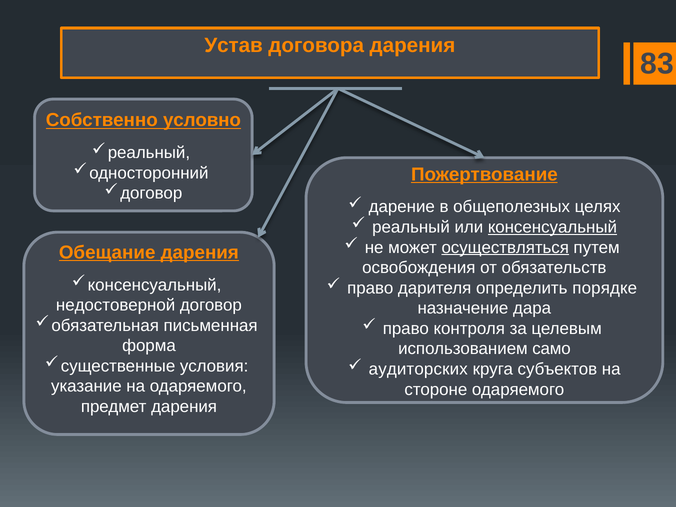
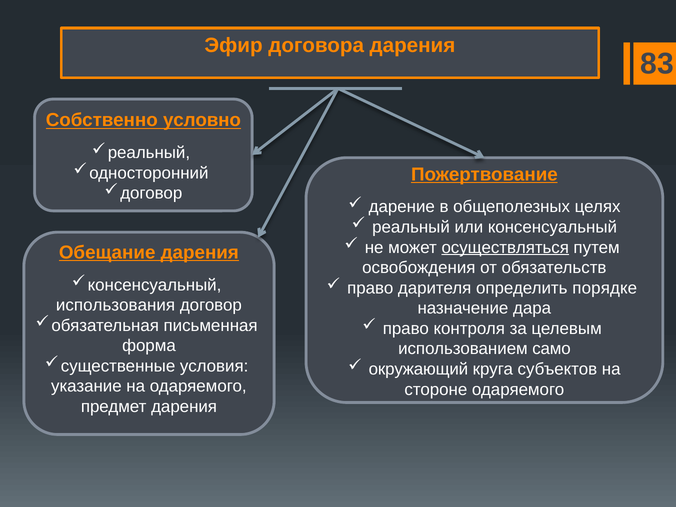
Устав: Устав -> Эфир (234, 45)
консенсуальный underline: present -> none (552, 227)
недостоверной: недостоверной -> использования (116, 305)
аудиторских: аудиторских -> окружающий (418, 369)
